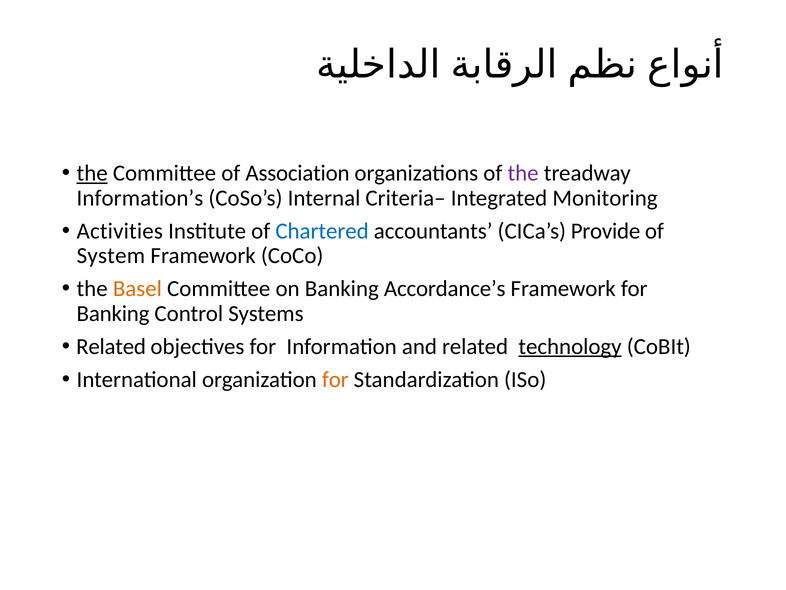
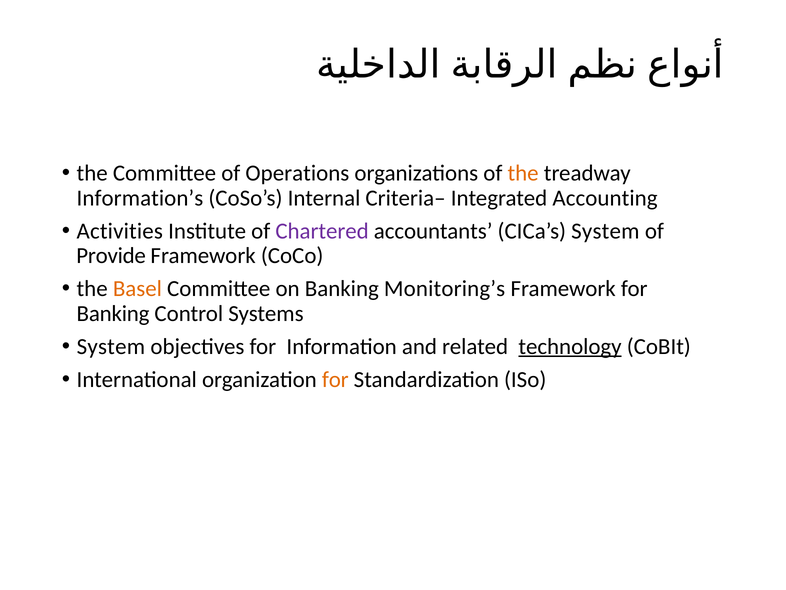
the underline: present -> none (92, 173)
Association: Association -> Operations (297, 173)
the colour: purple -> orange (523, 173)
Monitoring: Monitoring -> Accounting (605, 198)
Chartered colour: blue -> purple (322, 231)
CICa’s Provide: Provide -> System (605, 231)
System: System -> Provide (111, 256)
Accordance’s: Accordance’s -> Monitoring’s (445, 289)
Related: Related -> System (111, 346)
